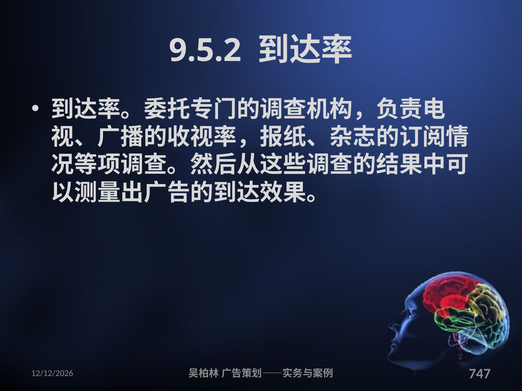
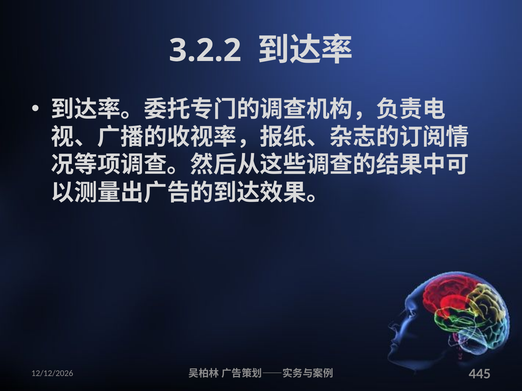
9.5.2: 9.5.2 -> 3.2.2 (205, 51)
747: 747 -> 445 (480, 374)
